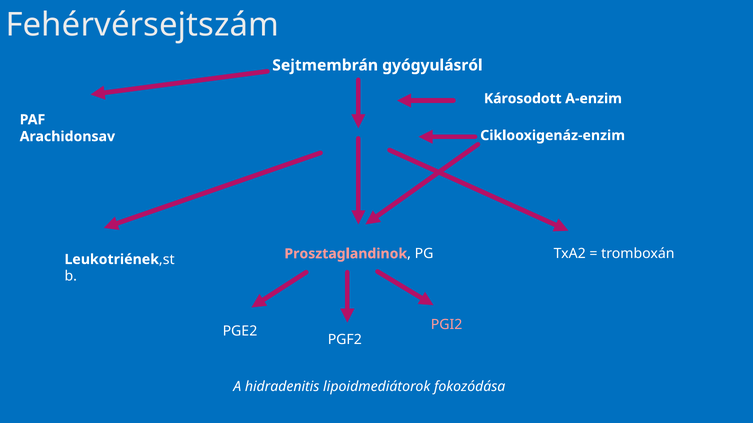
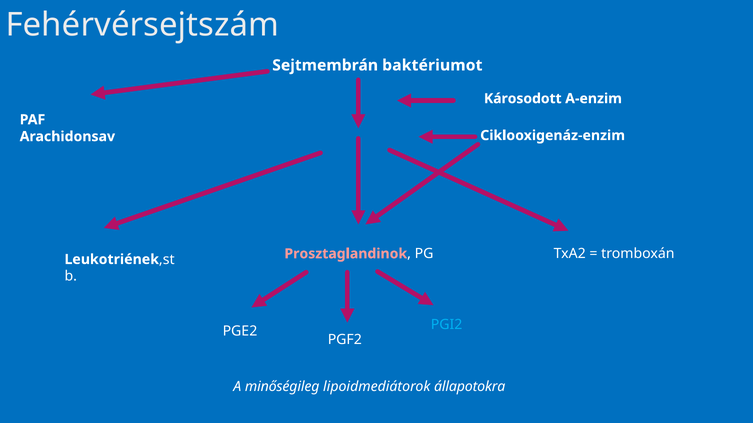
gyógyulásról: gyógyulásról -> baktériumot (432, 65)
PGI2 colour: pink -> light blue (447, 325)
hidradenitis: hidradenitis -> minőségileg (282, 387)
fokozódása: fokozódása -> állapotokra (470, 387)
